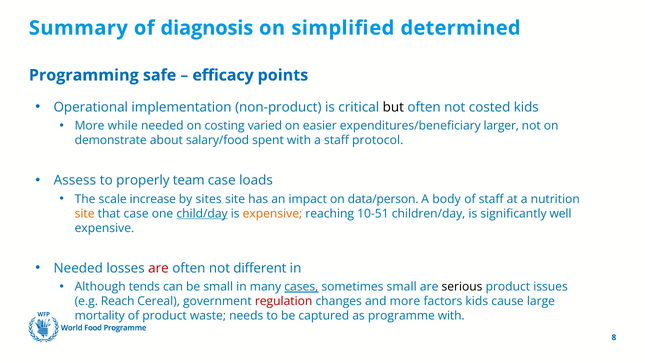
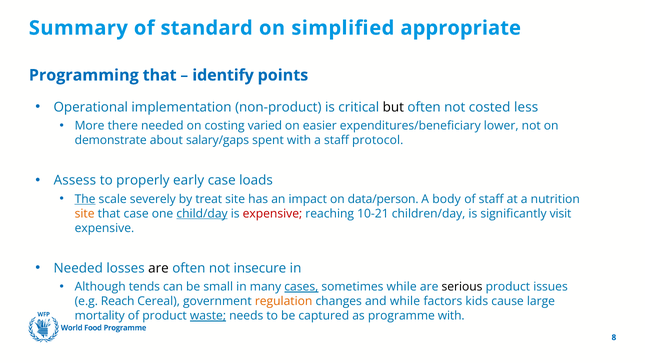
diagnosis: diagnosis -> standard (207, 28)
determined: determined -> appropriate (461, 28)
Programming safe: safe -> that (160, 75)
efficacy: efficacy -> identify (223, 75)
costed kids: kids -> less (526, 107)
while: while -> there (123, 126)
larger: larger -> lower (501, 126)
salary/food: salary/food -> salary/gaps (218, 140)
team: team -> early (189, 180)
The underline: none -> present (85, 199)
increase: increase -> severely (153, 199)
sites: sites -> treat (209, 199)
expensive colour: orange -> red (272, 213)
10-51: 10-51 -> 10-21 (373, 213)
well: well -> visit (561, 213)
are colour: red -> black (158, 268)
different: different -> insecure (260, 268)
sometimes small: small -> while (402, 287)
regulation colour: red -> orange (284, 301)
and more: more -> while (405, 301)
waste underline: none -> present (208, 316)
